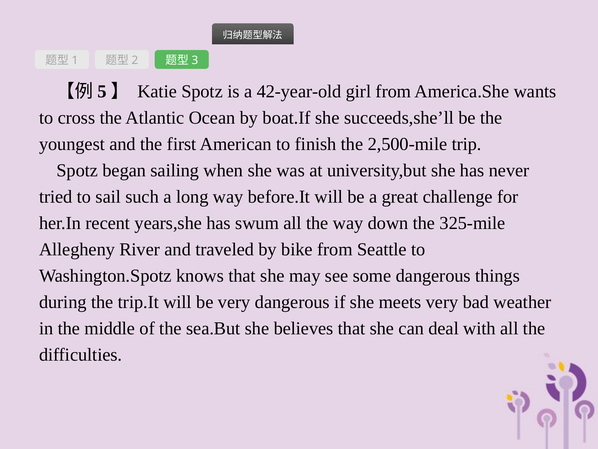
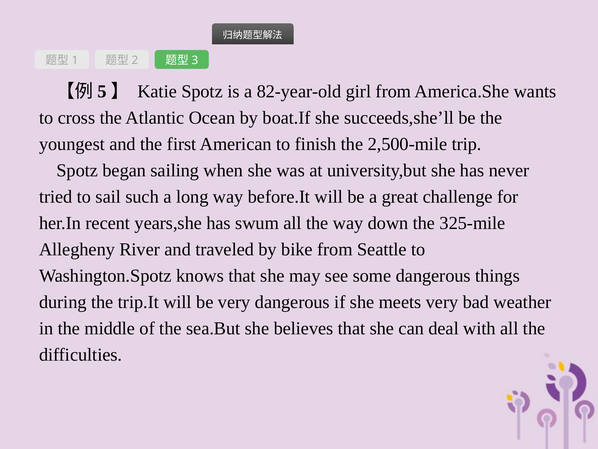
42-year-old: 42-year-old -> 82-year-old (299, 91)
